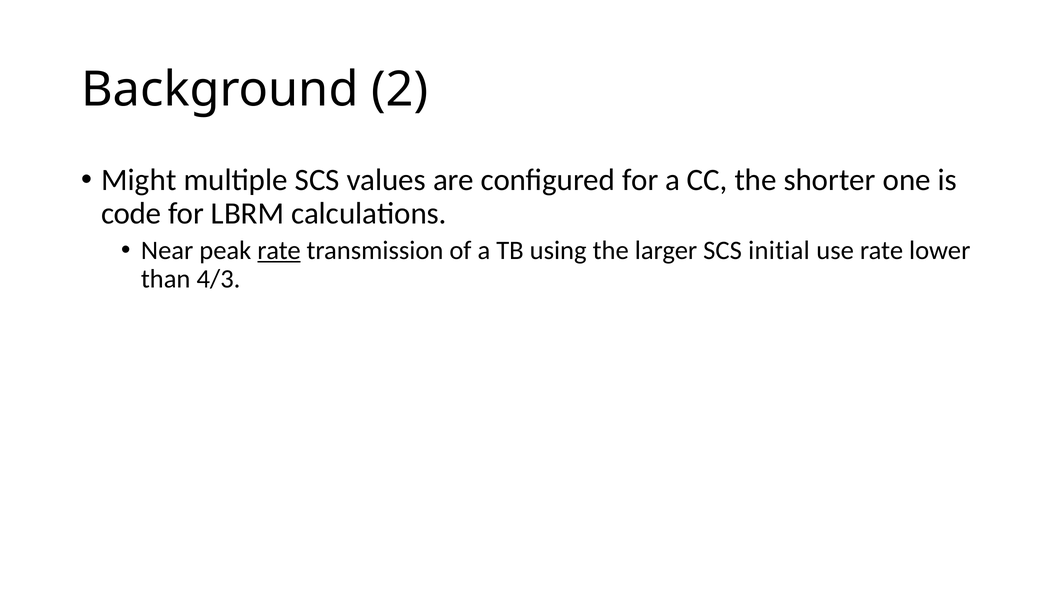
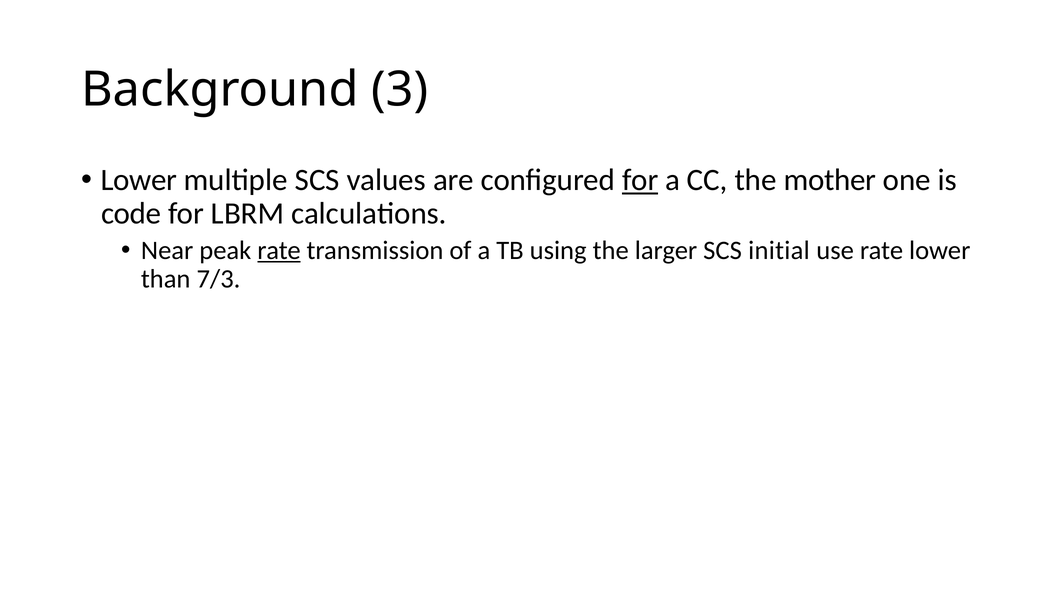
2: 2 -> 3 (400, 89)
Might: Might -> Lower (139, 180)
for underline: none -> present (640, 180)
shorter: shorter -> mother (830, 180)
4/3: 4/3 -> 7/3 (218, 279)
